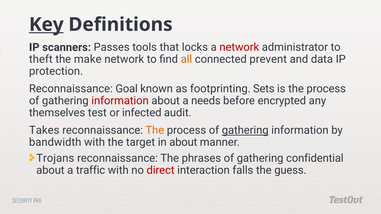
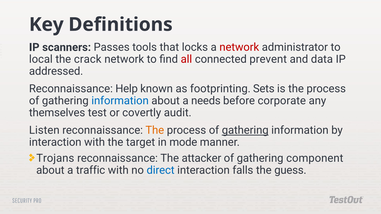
Key underline: present -> none (46, 25)
theft: theft -> local (41, 59)
make: make -> crack (88, 59)
all colour: orange -> red (186, 59)
protection: protection -> addressed (56, 71)
Goal: Goal -> Help (127, 89)
information colour: red -> blue (120, 101)
encrypted: encrypted -> corporate (282, 101)
infected: infected -> covertly (142, 113)
Takes: Takes -> Listen (44, 130)
bandwidth: bandwidth -> interaction (55, 142)
in about: about -> mode (183, 142)
phrases: phrases -> attacker (201, 158)
confidential: confidential -> component (315, 158)
direct colour: red -> blue (161, 170)
